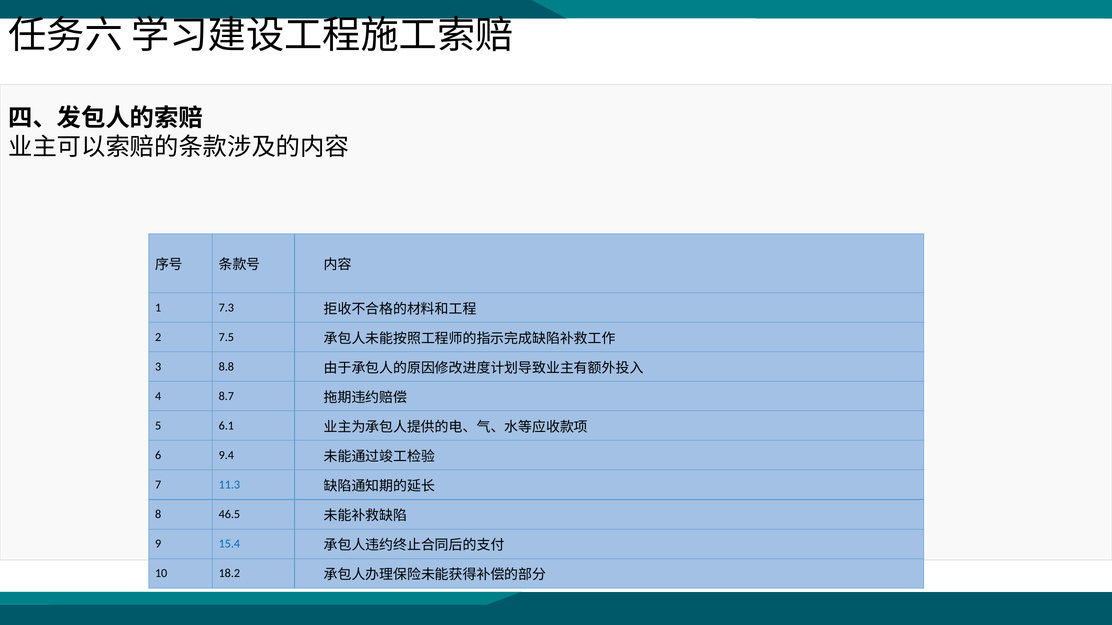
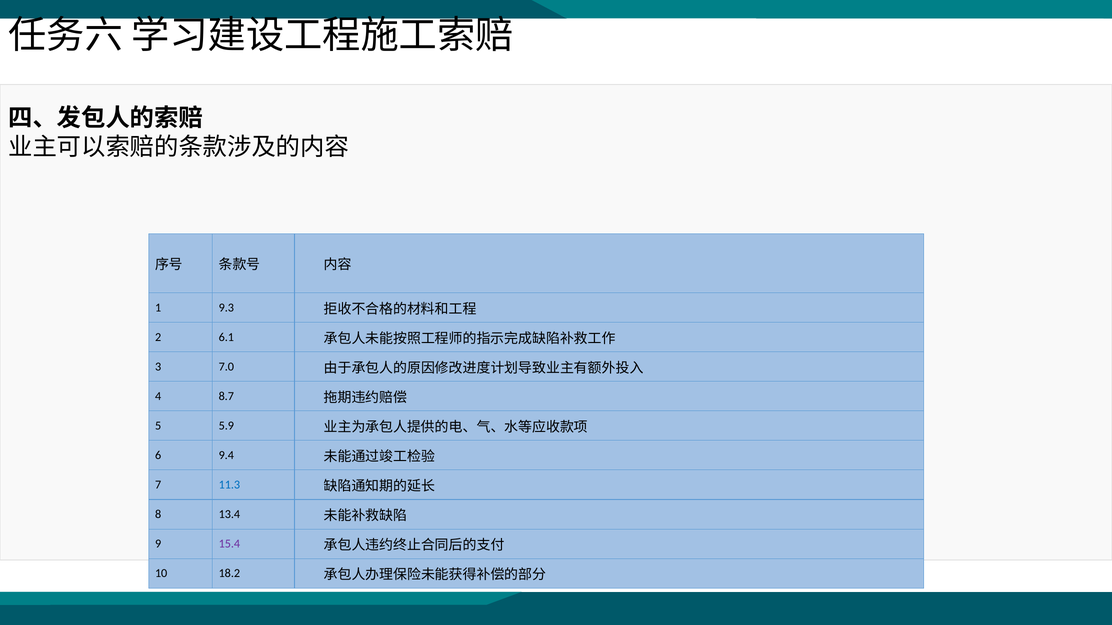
7.3: 7.3 -> 9.3 (226, 308)
7.5: 7.5 -> 6.1 (226, 338)
8.8: 8.8 -> 7.0 (226, 367)
6.1: 6.1 -> 5.9 (226, 426)
46.5: 46.5 -> 13.4 (229, 515)
15.4 colour: blue -> purple (229, 544)
